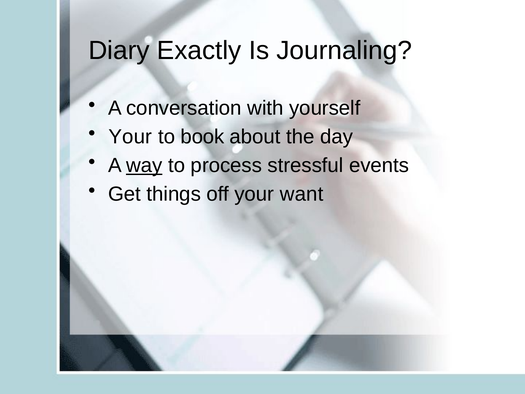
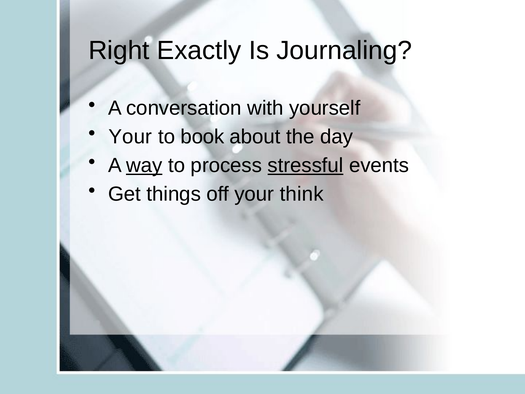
Diary: Diary -> Right (119, 50)
stressful underline: none -> present (306, 165)
want: want -> think (302, 194)
